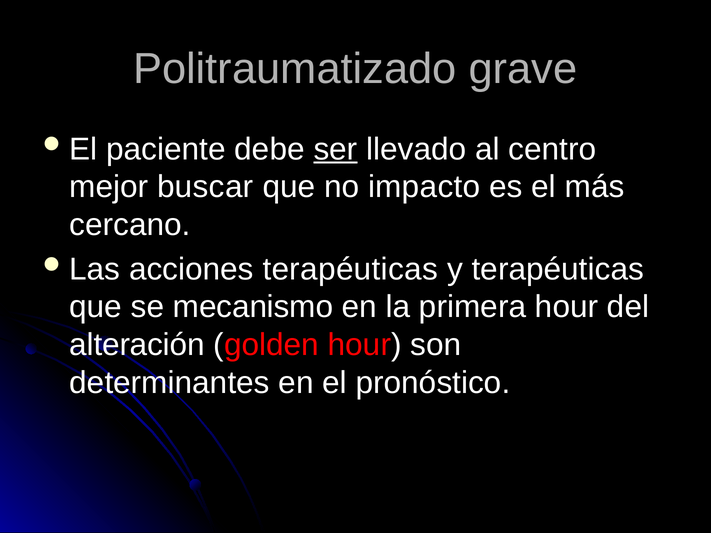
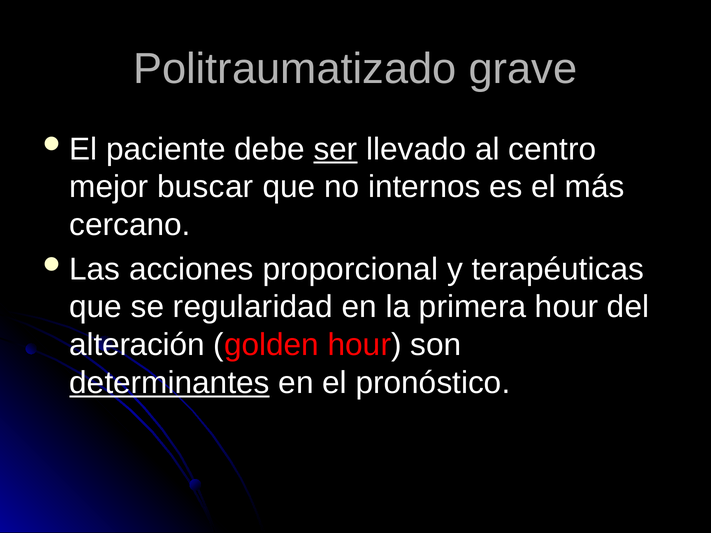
impacto: impacto -> internos (424, 187)
acciones terapéuticas: terapéuticas -> proporcional (350, 269)
mecanismo: mecanismo -> regularidad (253, 307)
determinantes underline: none -> present (169, 383)
